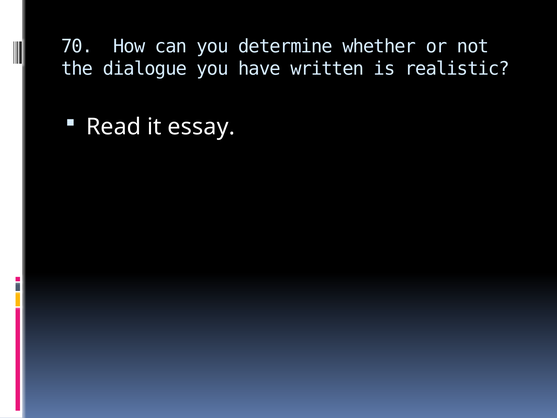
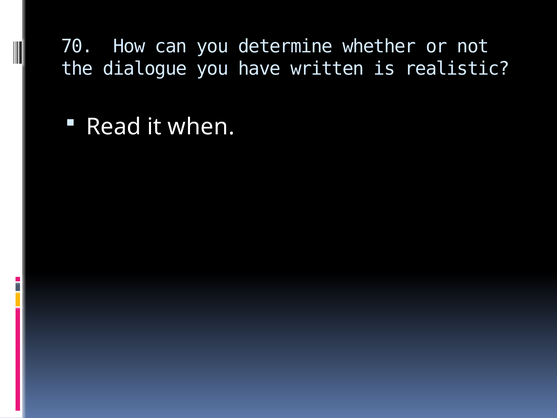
essay: essay -> when (201, 127)
